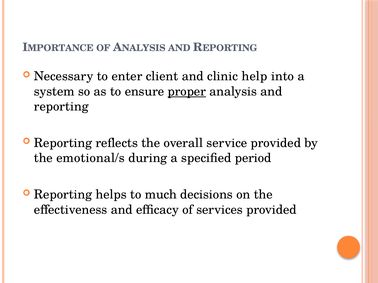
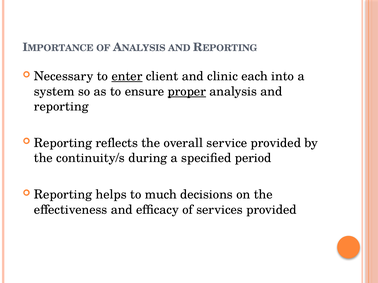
enter underline: none -> present (127, 76)
help: help -> each (255, 76)
emotional/s: emotional/s -> continuity/s (91, 158)
